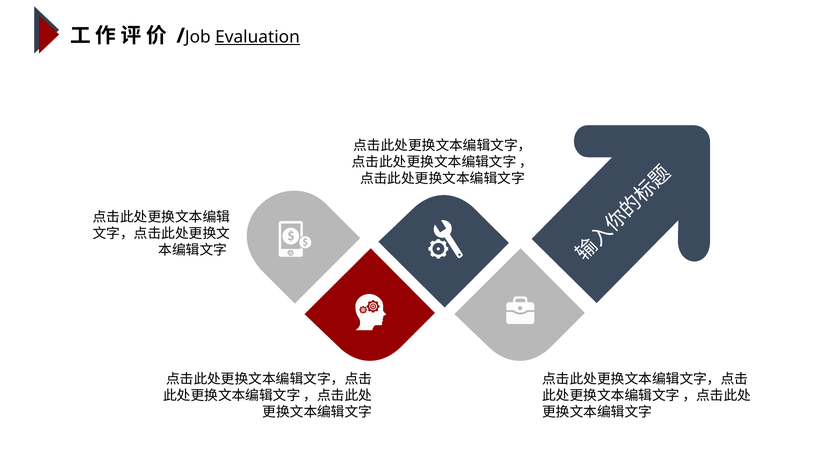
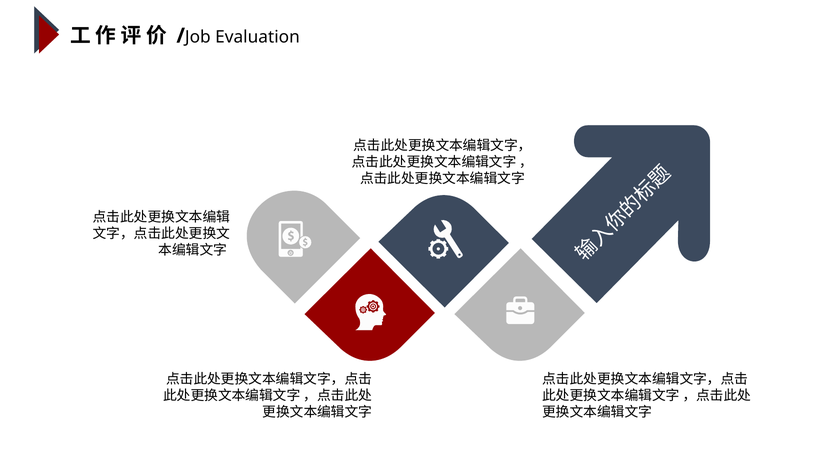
Evaluation underline: present -> none (257, 37)
